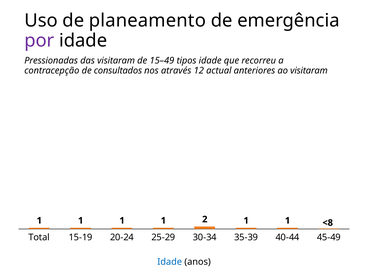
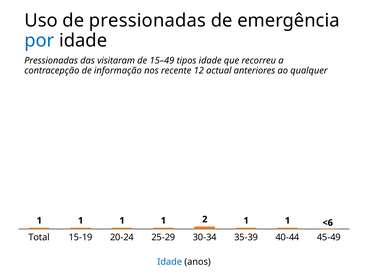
de planeamento: planeamento -> pressionadas (147, 21)
por colour: purple -> blue (39, 40)
consultados: consultados -> informação (118, 71)
através: através -> recente (176, 71)
ao visitaram: visitaram -> qualquer (309, 71)
<8: <8 -> <6 (328, 223)
